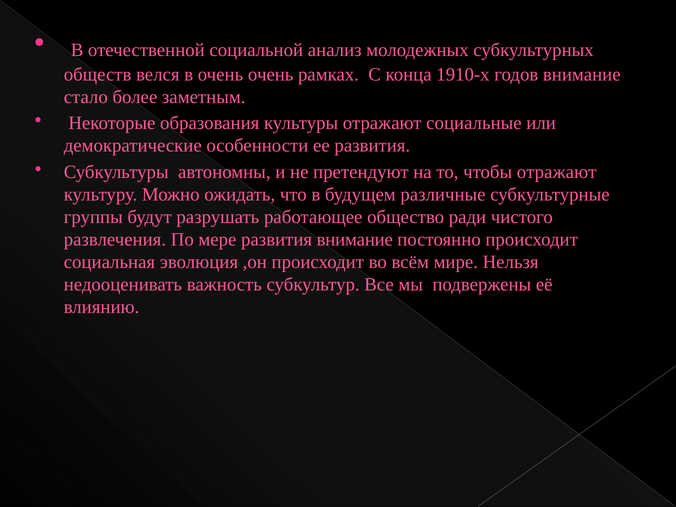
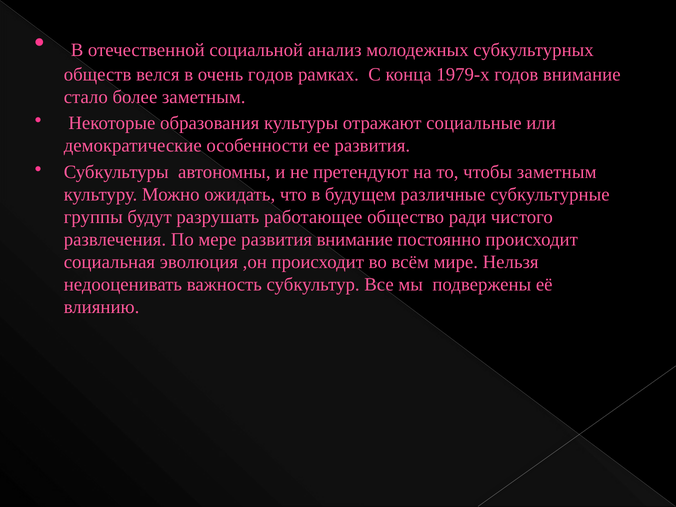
очень очень: очень -> годов (271, 74)
1910-х: 1910-х -> 1979-х (463, 74)
чтобы отражают: отражают -> заметным (557, 172)
